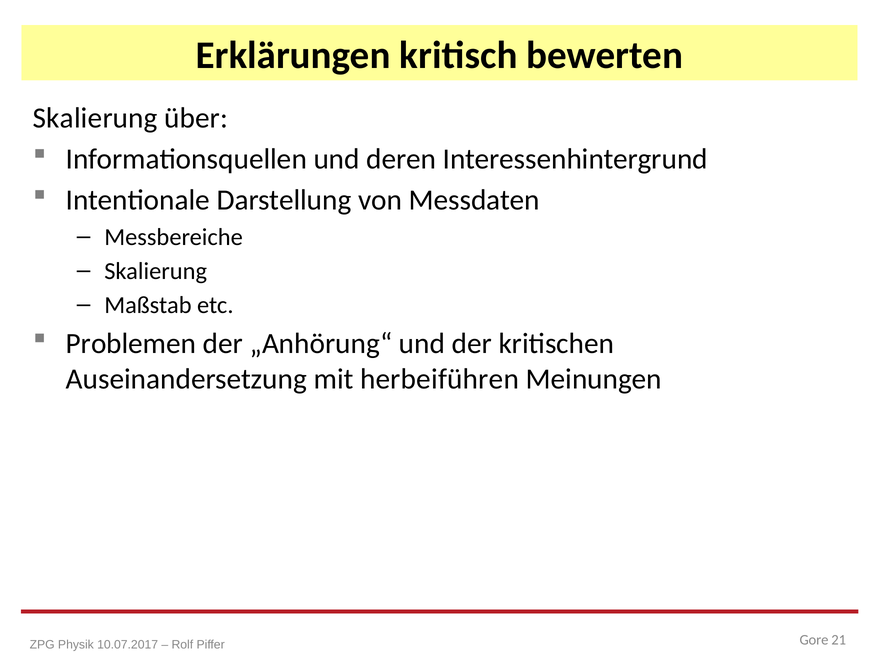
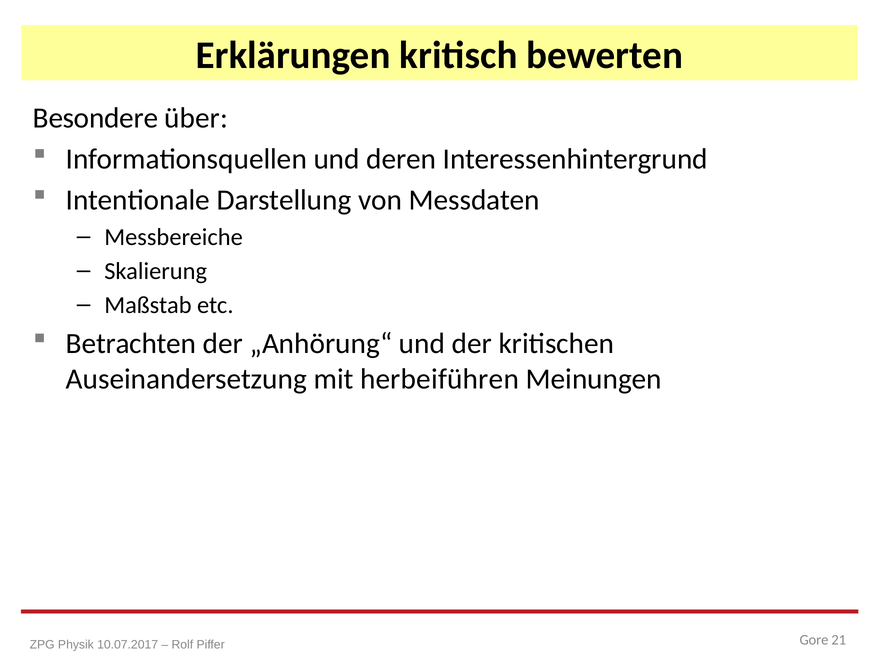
Skalierung: Skalierung -> Besondere (96, 118)
Problemen: Problemen -> Betrachten (131, 344)
